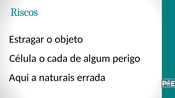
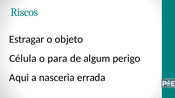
cada: cada -> para (57, 59)
naturais: naturais -> nasceria (57, 78)
